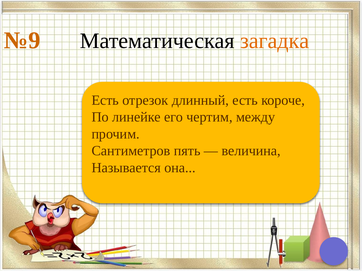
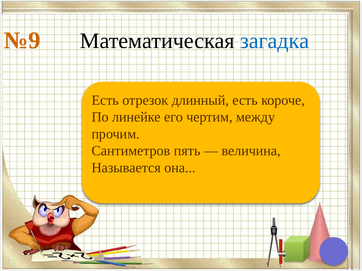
загадка colour: orange -> blue (275, 41)
